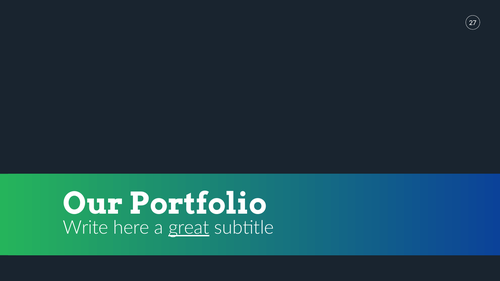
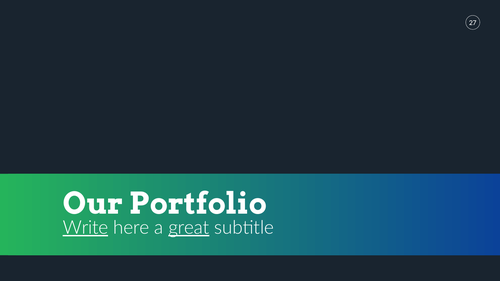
Write underline: none -> present (86, 228)
